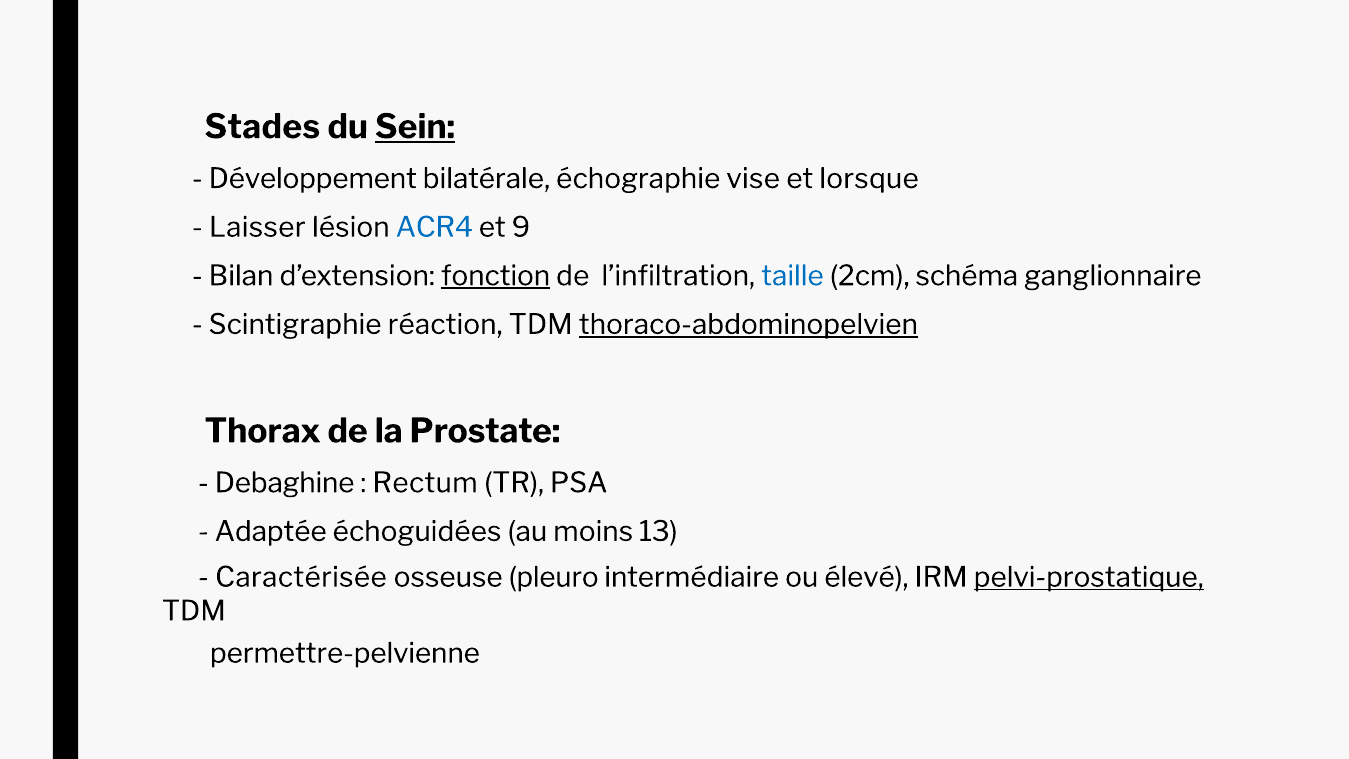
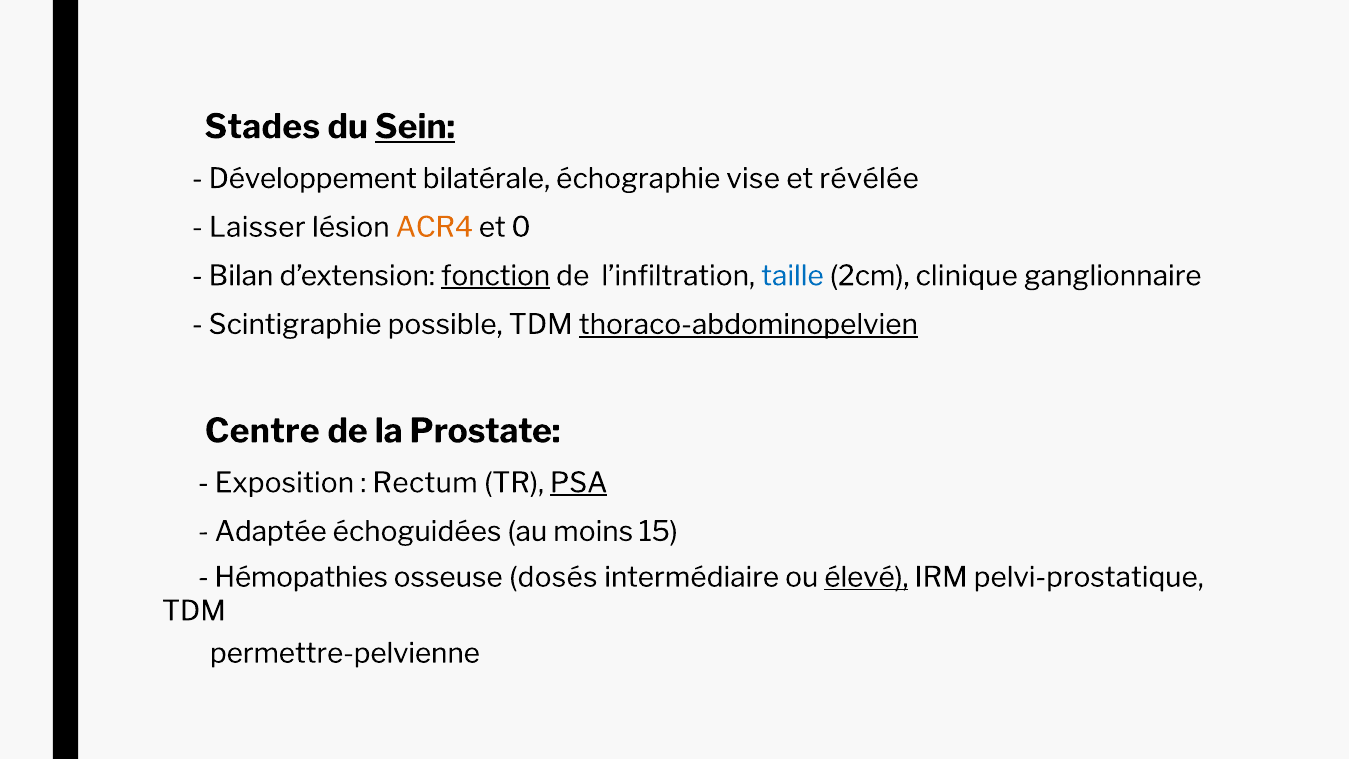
lorsque: lorsque -> révélée (869, 179)
ACR4 colour: blue -> orange (434, 227)
9: 9 -> 0 (521, 227)
schéma: schéma -> clinique (967, 276)
réaction: réaction -> possible (445, 325)
Thorax: Thorax -> Centre (262, 431)
Debaghine: Debaghine -> Exposition (284, 483)
PSA underline: none -> present (579, 483)
13: 13 -> 15 (658, 531)
Caractérisée: Caractérisée -> Hémopathies (301, 577)
pleuro: pleuro -> dosés (553, 577)
élevé underline: none -> present (866, 577)
pelvi-prostatique underline: present -> none (1089, 577)
